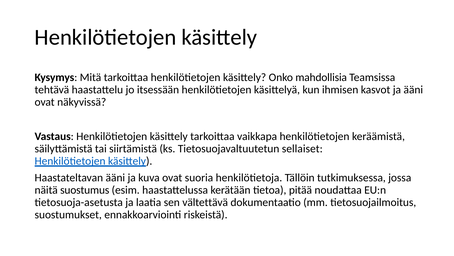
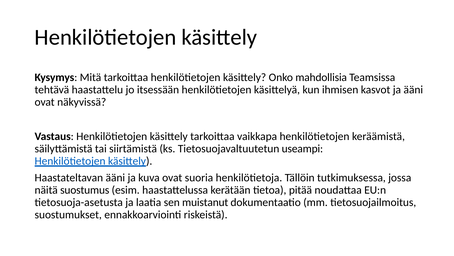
sellaiset: sellaiset -> useampi (302, 148)
vältettävä: vältettävä -> muistanut (205, 202)
